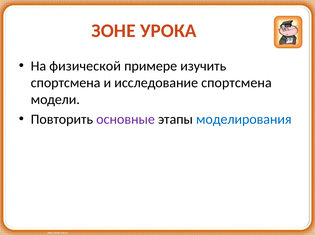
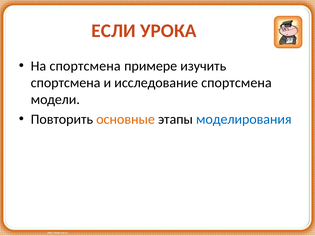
ЗОНЕ: ЗОНЕ -> ЕСЛИ (114, 31)
На физической: физической -> спортсмена (85, 66)
основные colour: purple -> orange (126, 119)
